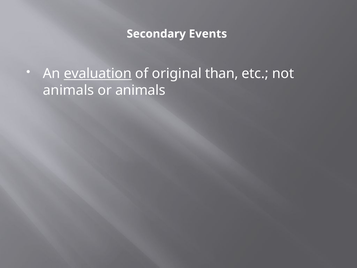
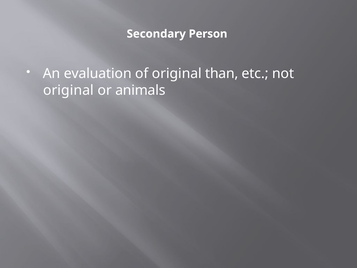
Events: Events -> Person (208, 34)
evaluation underline: present -> none (98, 74)
animals: animals -> original (68, 90)
